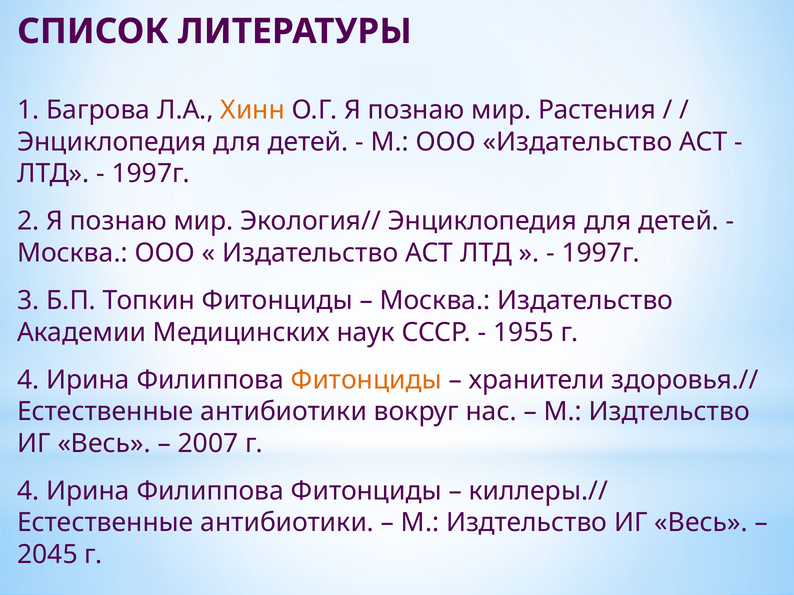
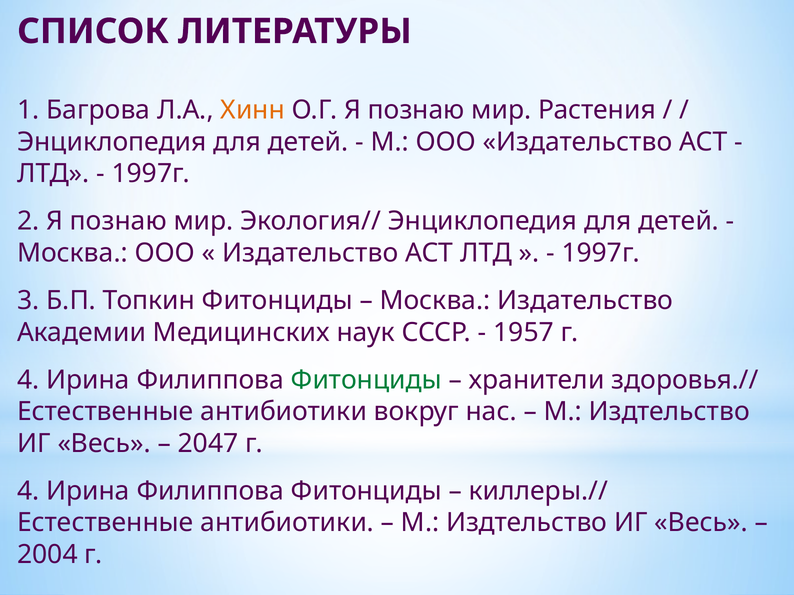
1955: 1955 -> 1957 (524, 333)
Фитонциды colour: orange -> green (366, 380)
2007: 2007 -> 2047 (208, 444)
2045: 2045 -> 2004 (47, 555)
